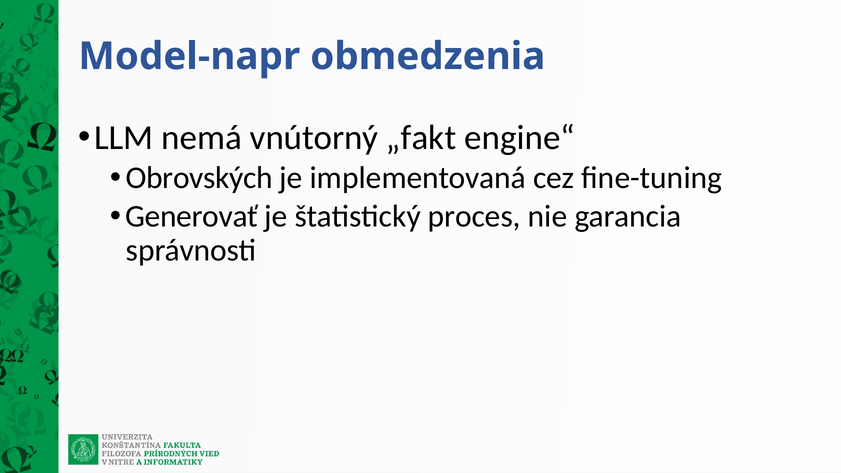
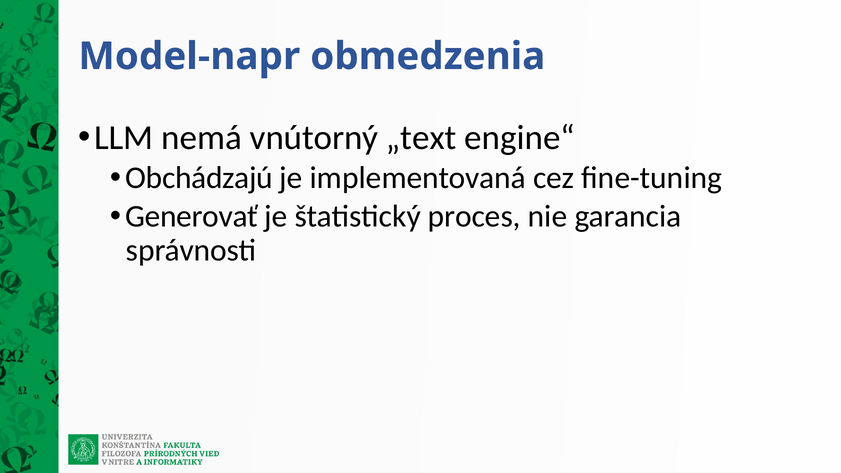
„fakt: „fakt -> „text (421, 138)
Obrovských: Obrovských -> Obchádzajú (199, 178)
